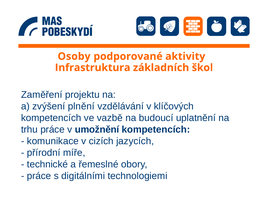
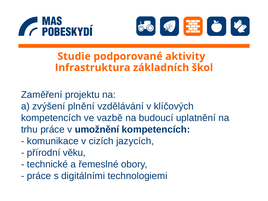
Osoby: Osoby -> Studie (74, 56)
míře: míře -> věku (74, 153)
